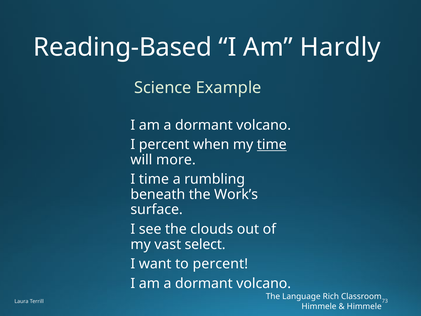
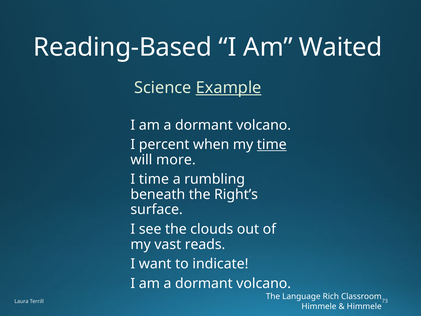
Hardly: Hardly -> Waited (341, 47)
Example underline: none -> present (229, 88)
Work’s: Work’s -> Right’s (236, 194)
select: select -> reads (205, 244)
to percent: percent -> indicate (220, 264)
